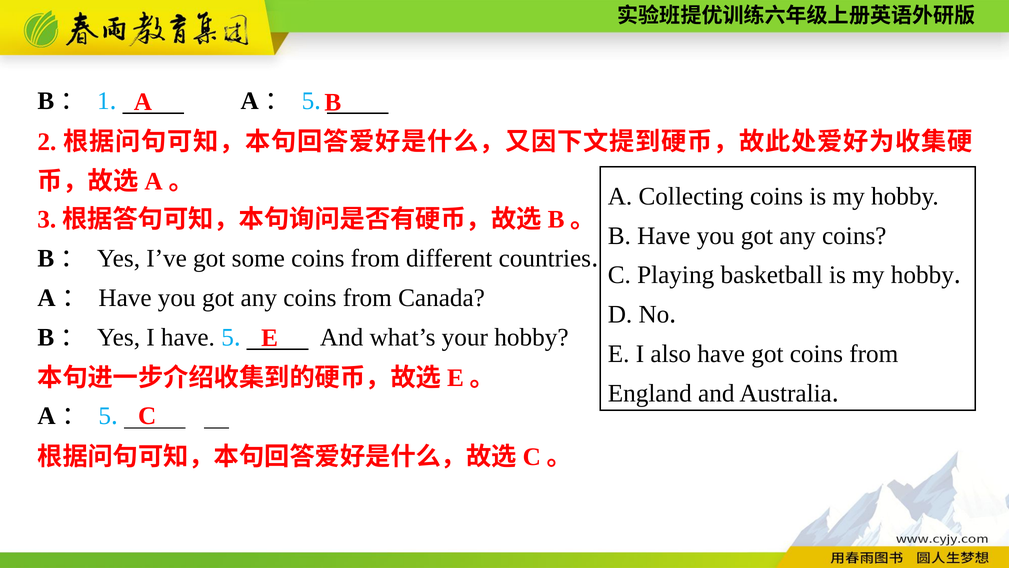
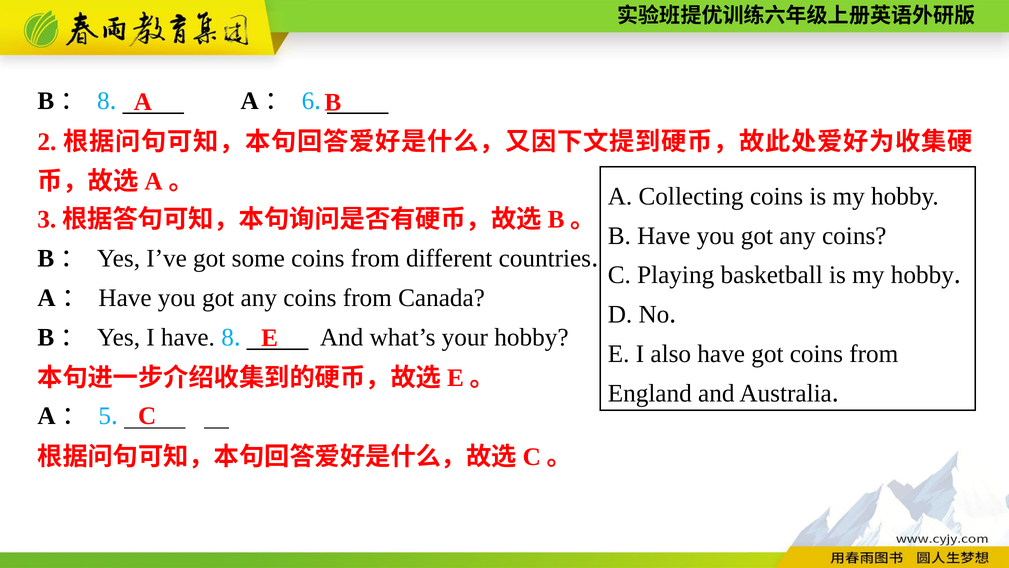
B： 1: 1 -> 8 (103, 101)
5: 5 -> 6 (308, 101)
have 5: 5 -> 8 (228, 337)
